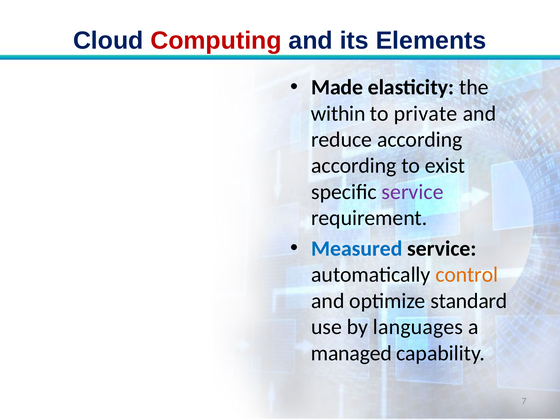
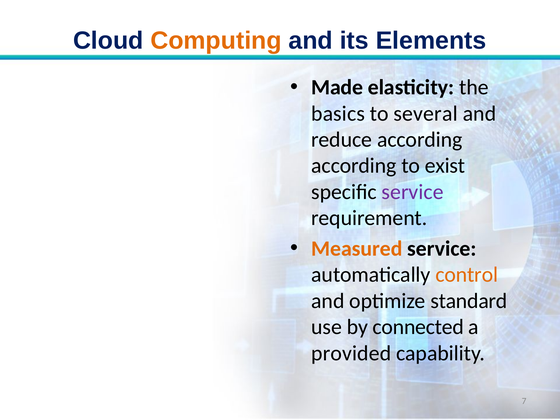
Computing colour: red -> orange (216, 40)
within: within -> basics (338, 113)
private: private -> several (426, 113)
Measured colour: blue -> orange (357, 249)
languages: languages -> connected (418, 327)
managed: managed -> provided (351, 353)
